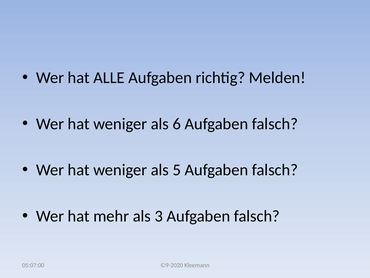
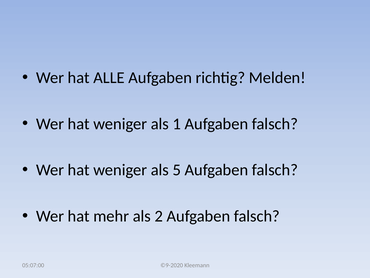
6: 6 -> 1 (177, 124)
3: 3 -> 2 (159, 216)
